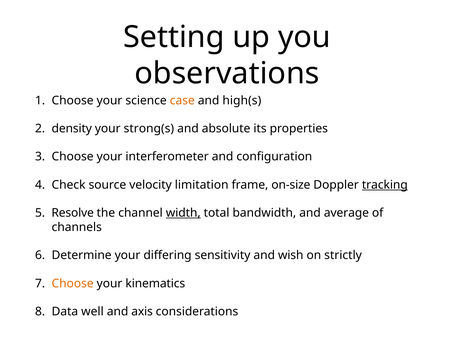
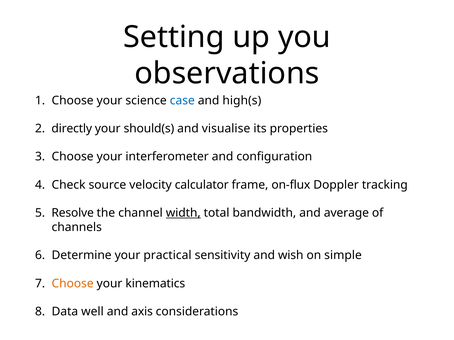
case colour: orange -> blue (182, 101)
density: density -> directly (72, 129)
strong(s: strong(s -> should(s (149, 129)
absolute: absolute -> visualise (226, 129)
limitation: limitation -> calculator (202, 185)
on-size: on-size -> on-flux (291, 185)
tracking underline: present -> none (385, 185)
differing: differing -> practical (167, 256)
strictly: strictly -> simple (343, 256)
